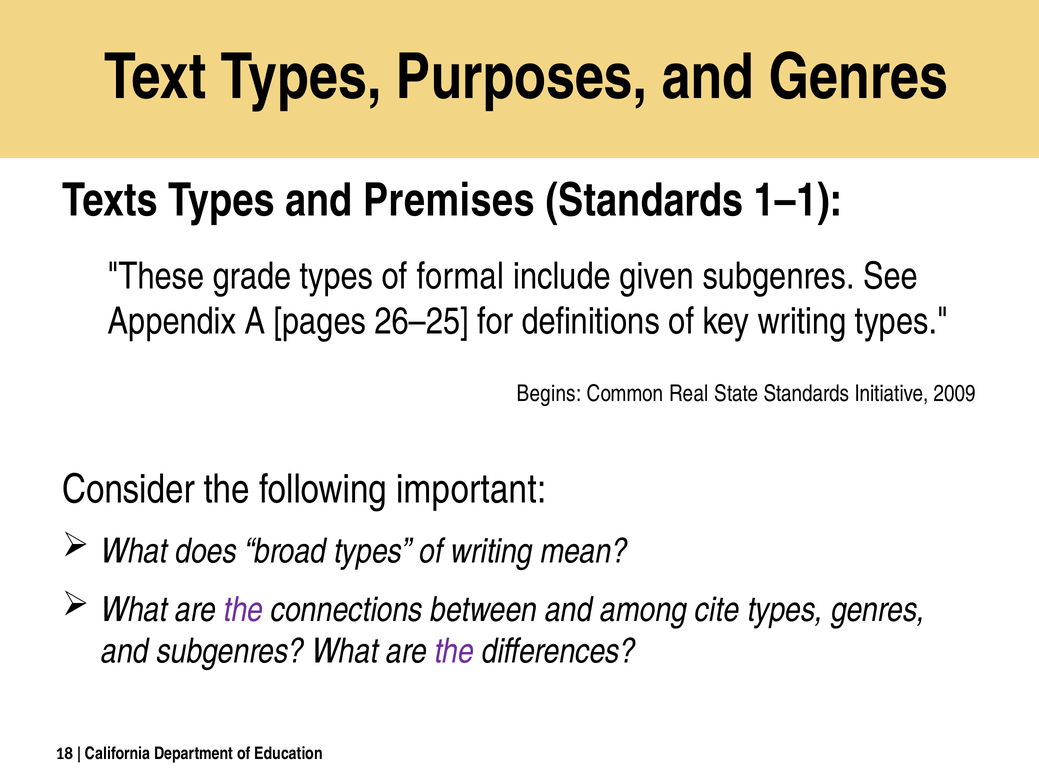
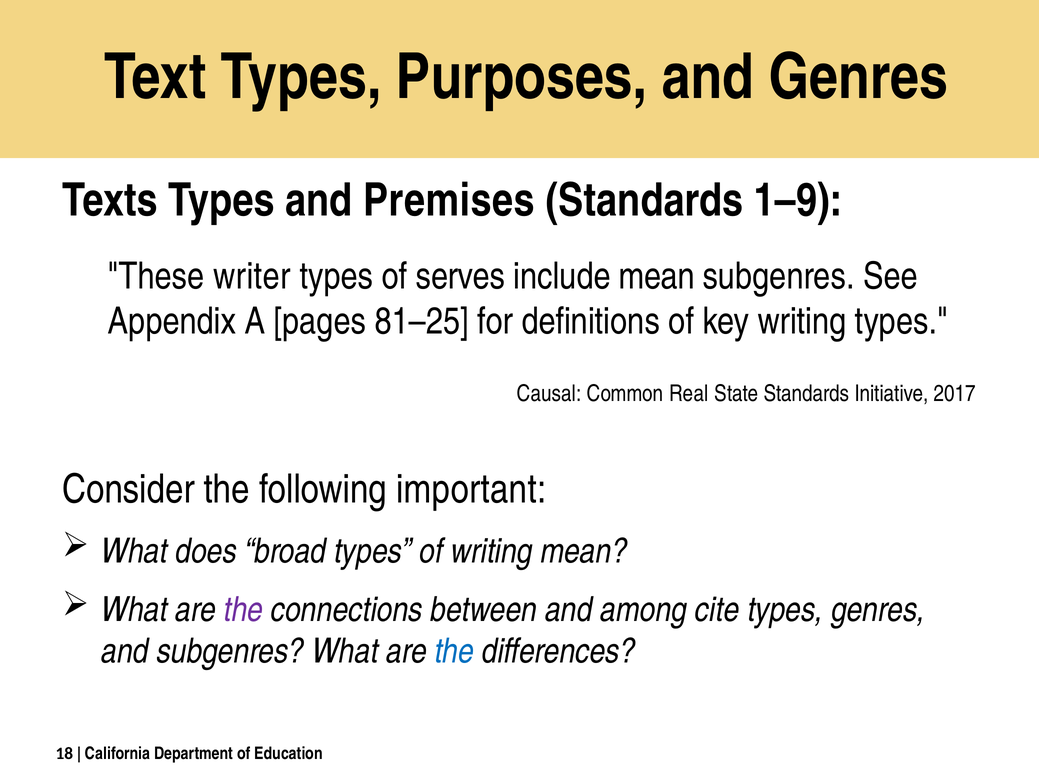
1–1: 1–1 -> 1–9 (798, 201)
grade: grade -> writer (252, 276)
formal: formal -> serves (461, 276)
include given: given -> mean (657, 276)
26–25: 26–25 -> 81–25 (422, 321)
Begins: Begins -> Causal (549, 394)
2009: 2009 -> 2017 (955, 394)
the colour: purple -> blue (454, 652)
